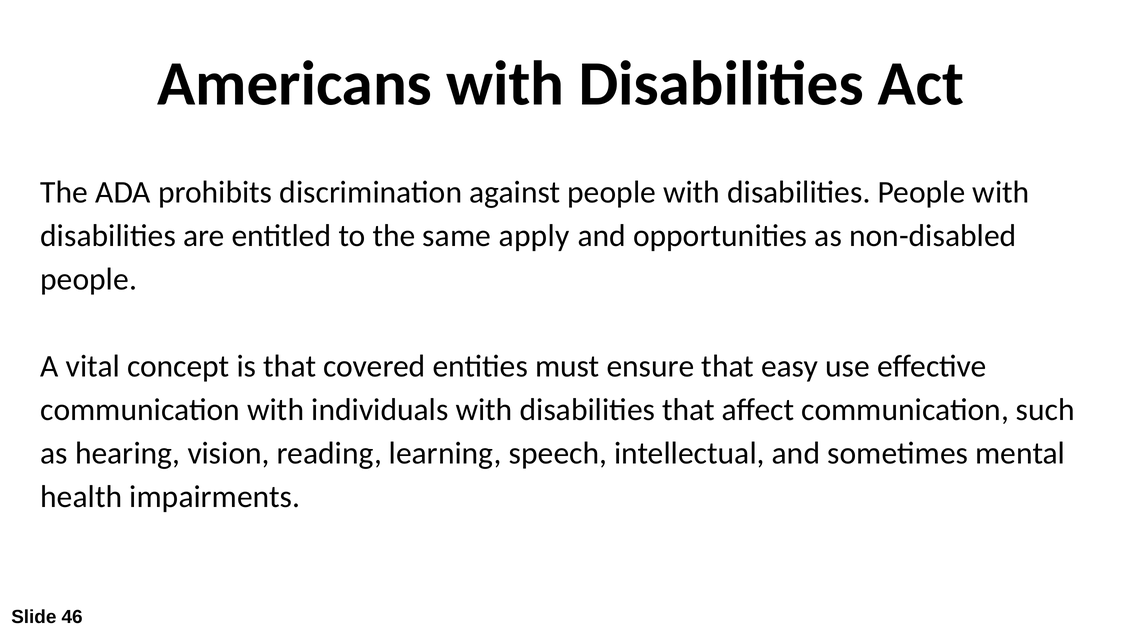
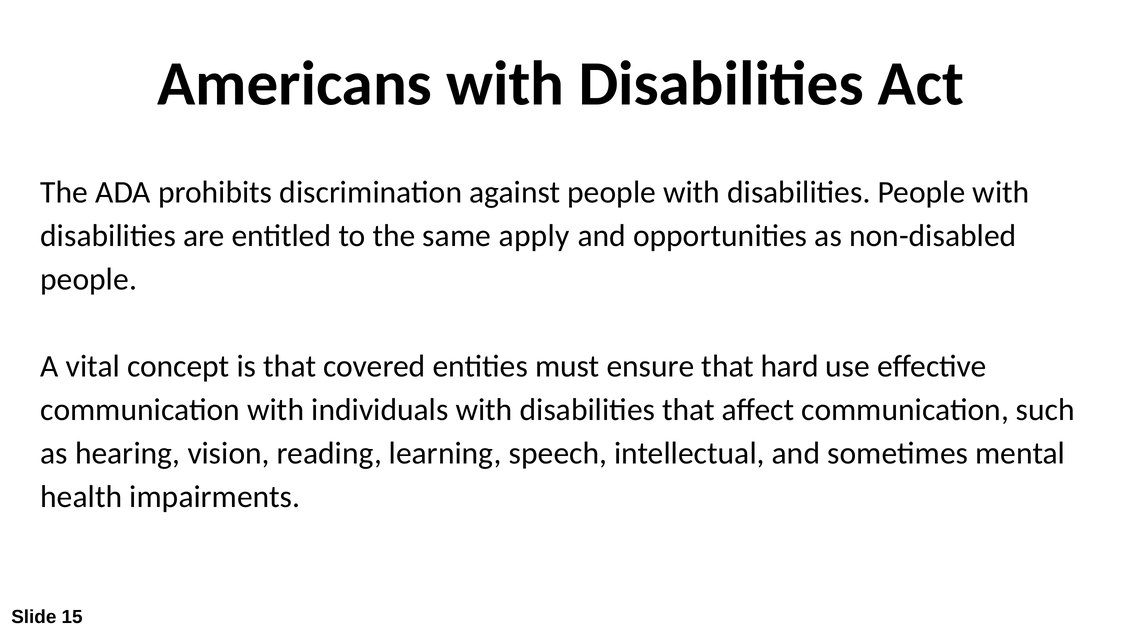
easy: easy -> hard (790, 366)
46: 46 -> 15 (72, 617)
